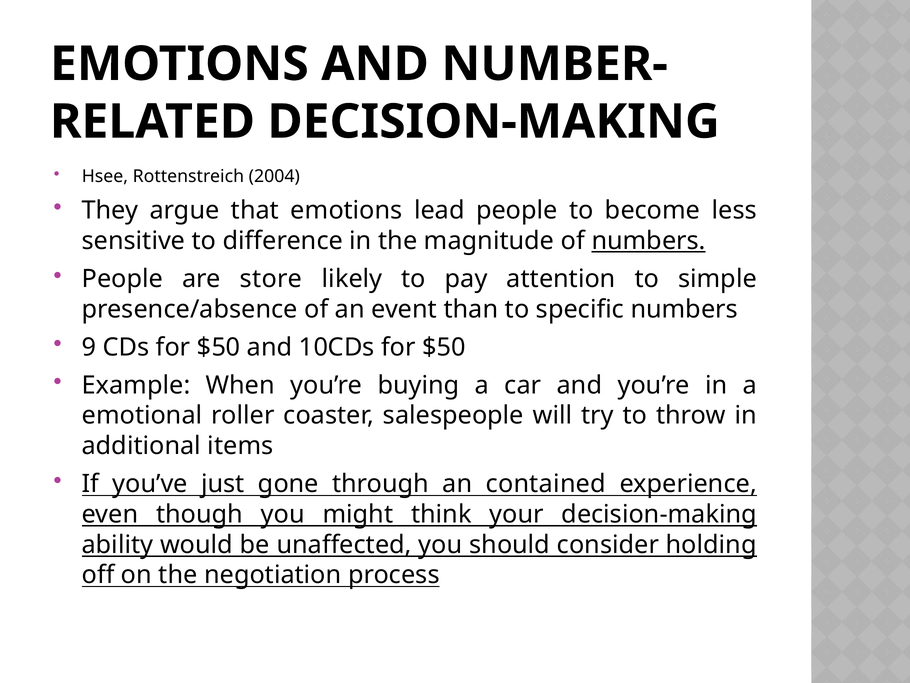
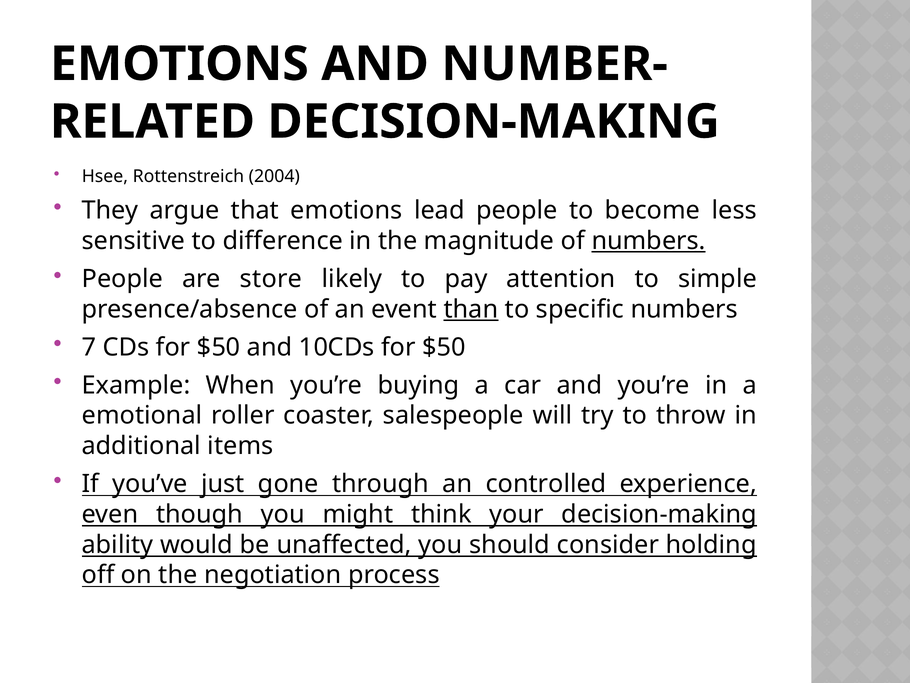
than underline: none -> present (471, 309)
9: 9 -> 7 (89, 347)
contained: contained -> controlled (546, 484)
